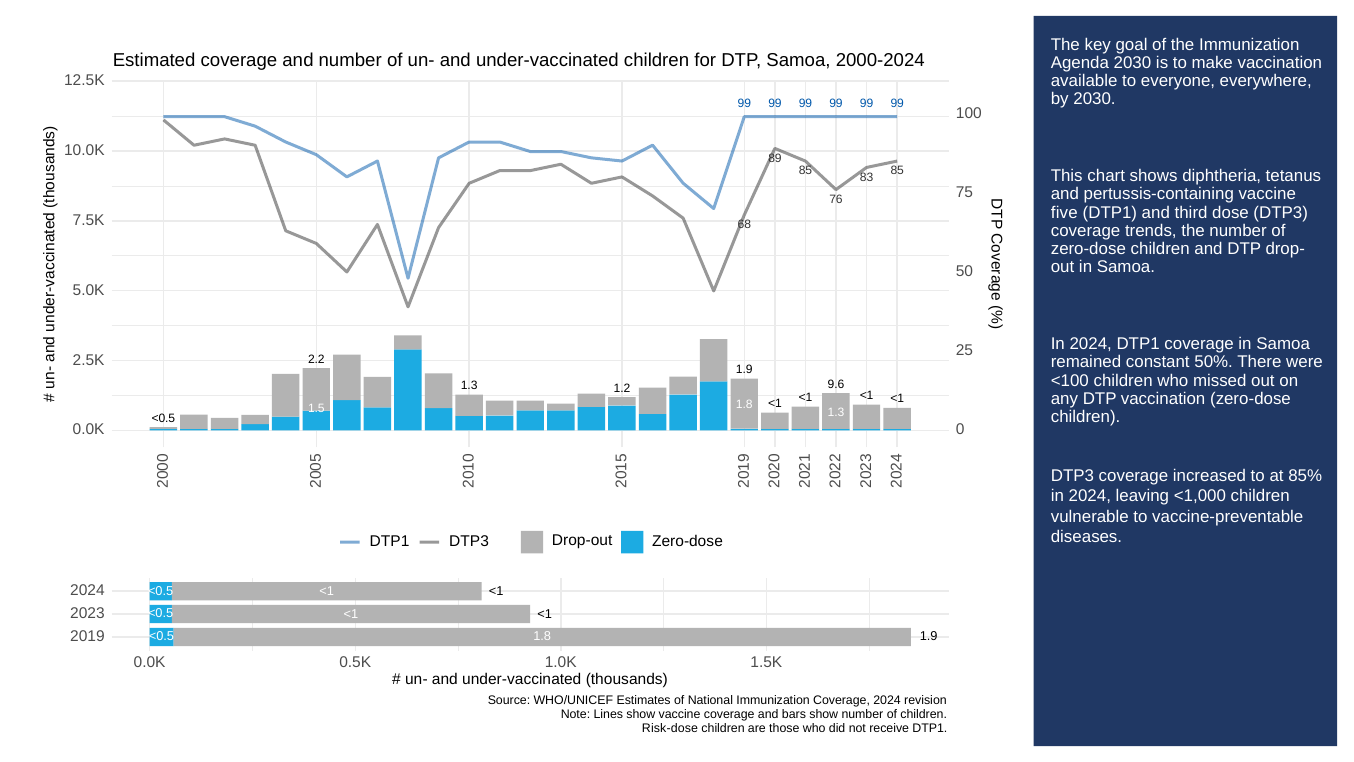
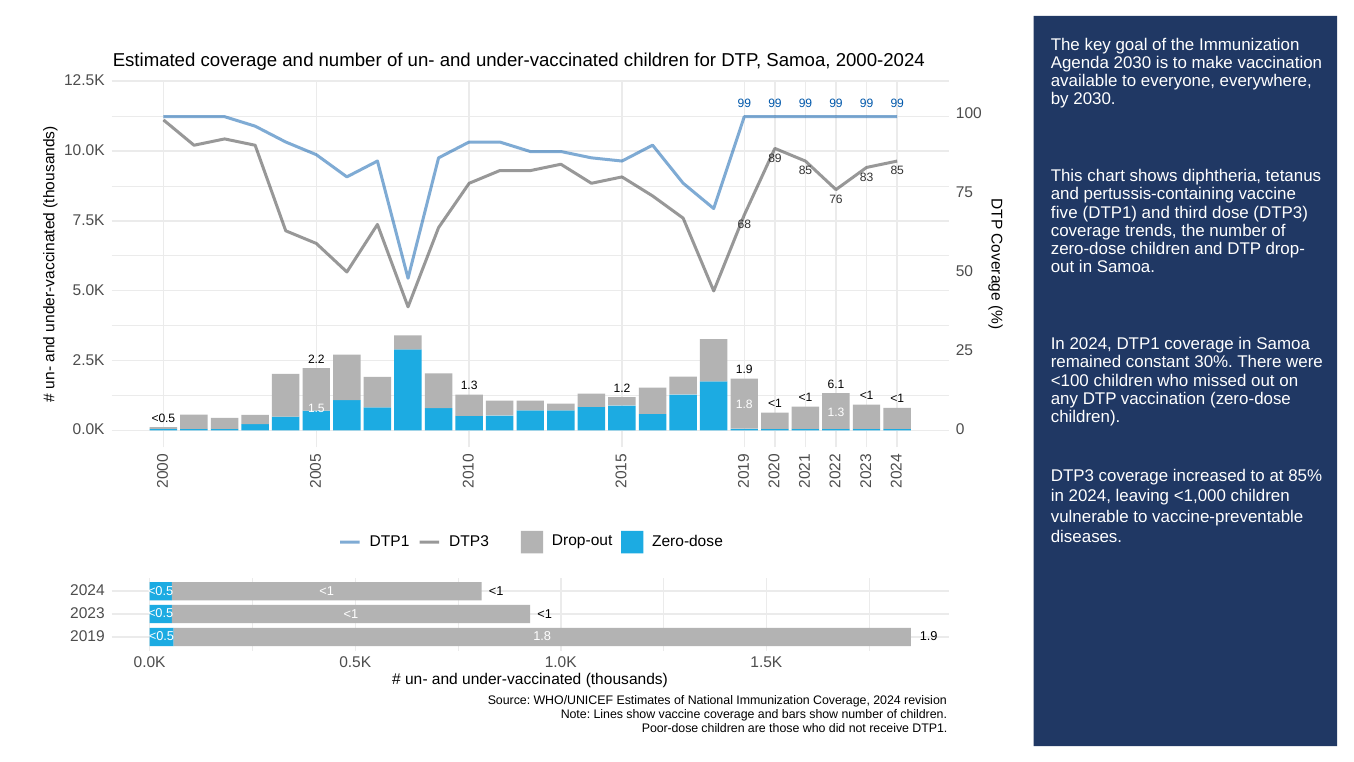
50%: 50% -> 30% (1214, 362)
9.6: 9.6 -> 6.1 (836, 384)
Risk-dose: Risk-dose -> Poor-dose (670, 728)
